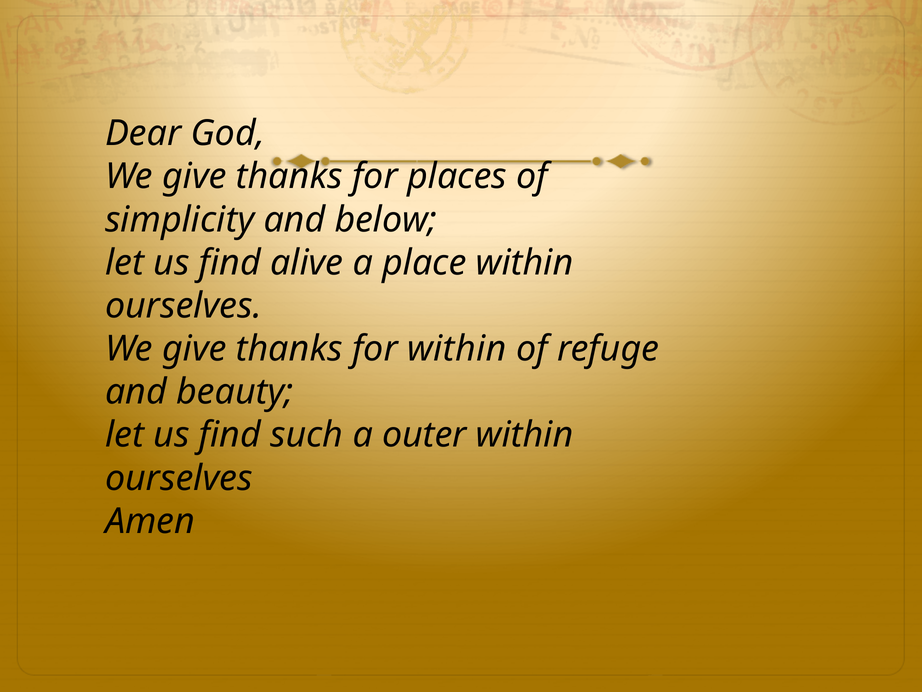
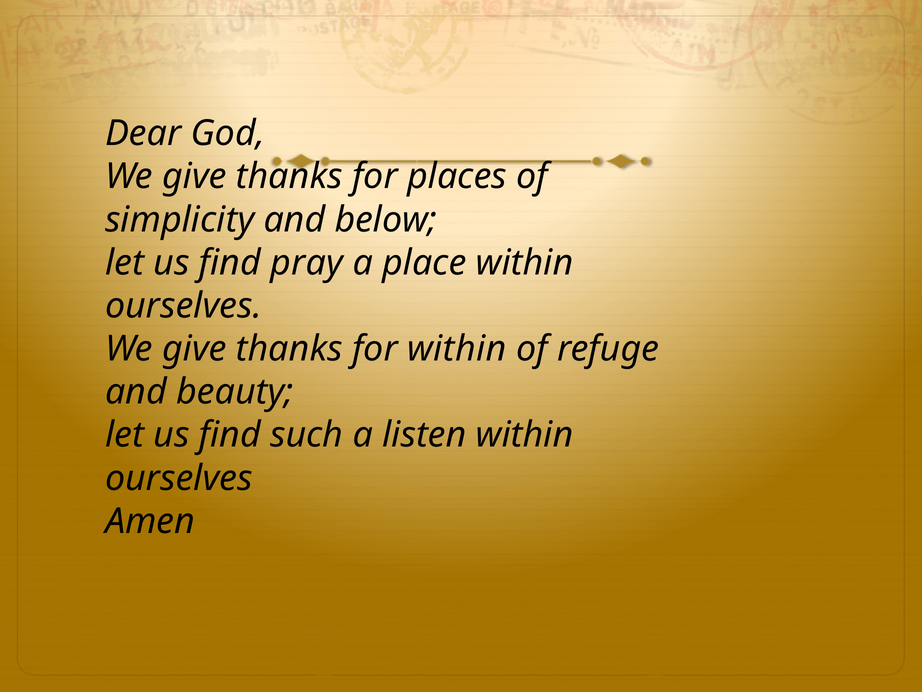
alive: alive -> pray (306, 263)
outer: outer -> listen (424, 435)
